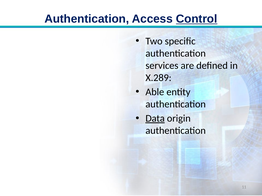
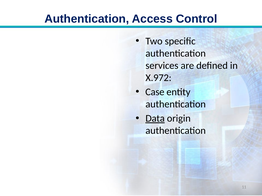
Control underline: present -> none (197, 19)
X.289: X.289 -> X.972 (158, 78)
Able: Able -> Case (155, 92)
